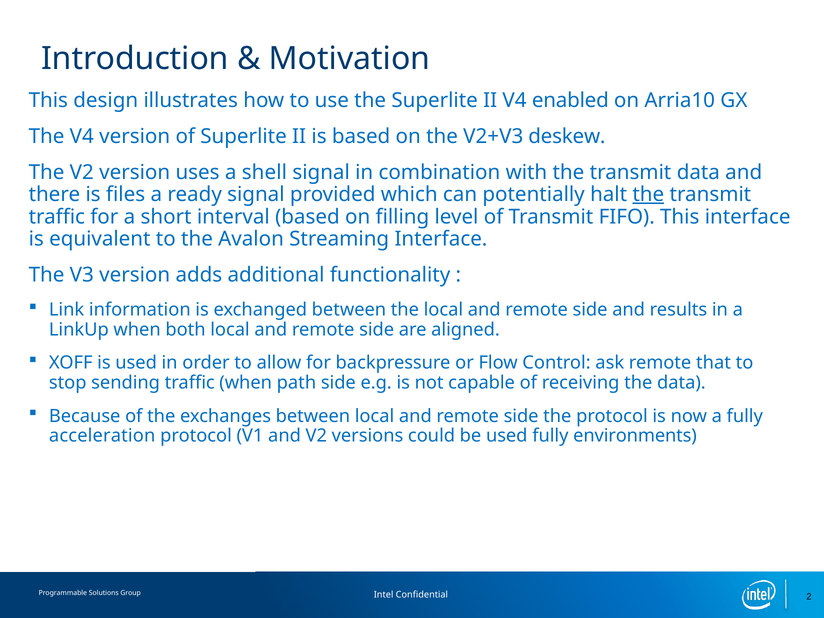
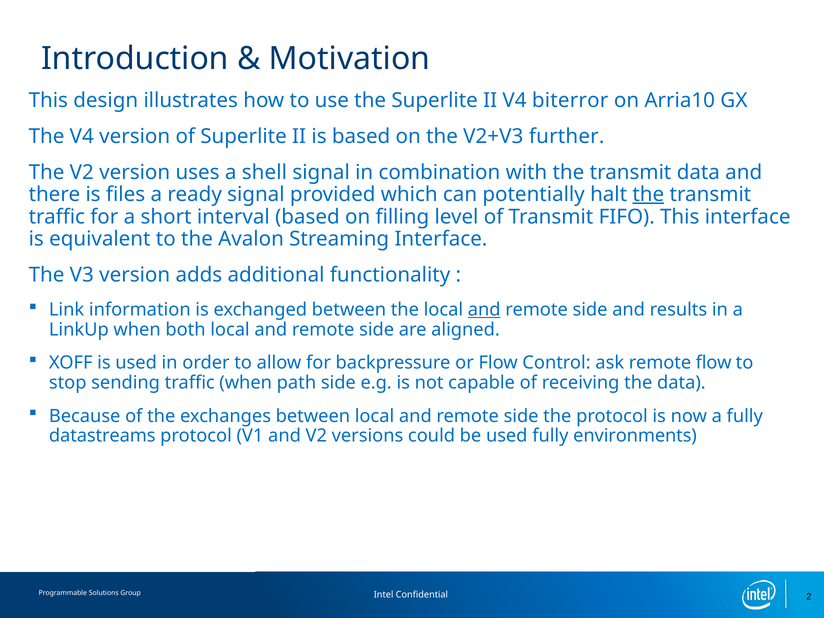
enabled: enabled -> biterror (570, 100)
deskew: deskew -> further (567, 136)
and underline: none -> present (484, 310)
remote that: that -> flow (714, 363)
acceleration: acceleration -> datastreams (102, 436)
